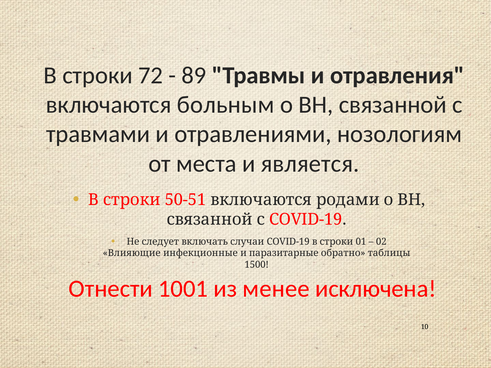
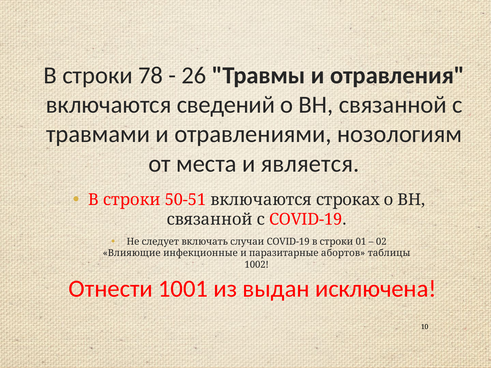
72: 72 -> 78 (151, 75)
89: 89 -> 26 (194, 75)
больным: больным -> сведений (226, 105)
родами: родами -> строках (348, 200)
обратно: обратно -> абортов (343, 253)
1500: 1500 -> 1002 (257, 265)
менее: менее -> выдан (276, 289)
